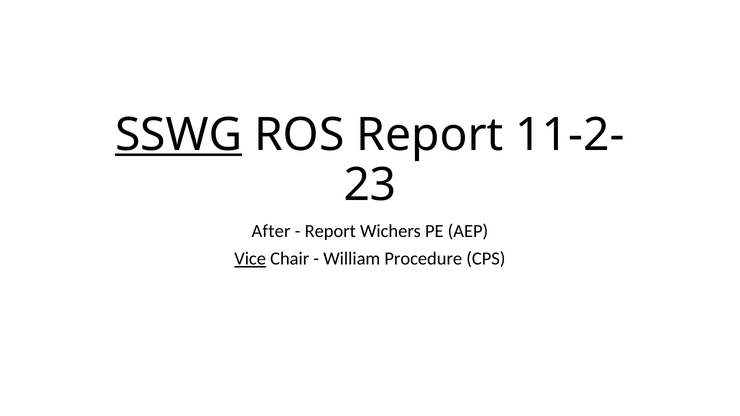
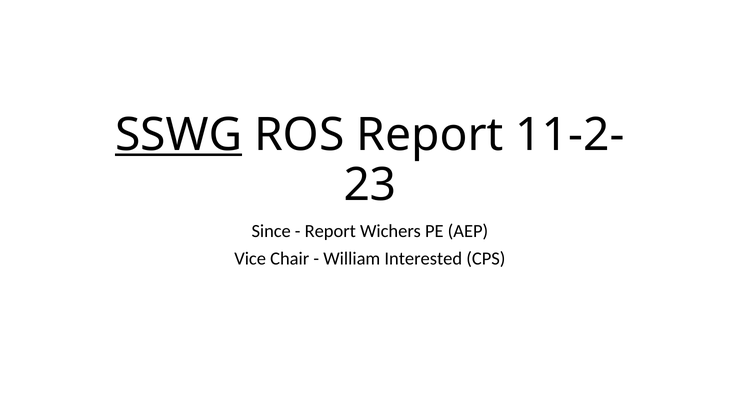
After: After -> Since (271, 231)
Vice underline: present -> none (250, 259)
Procedure: Procedure -> Interested (423, 259)
